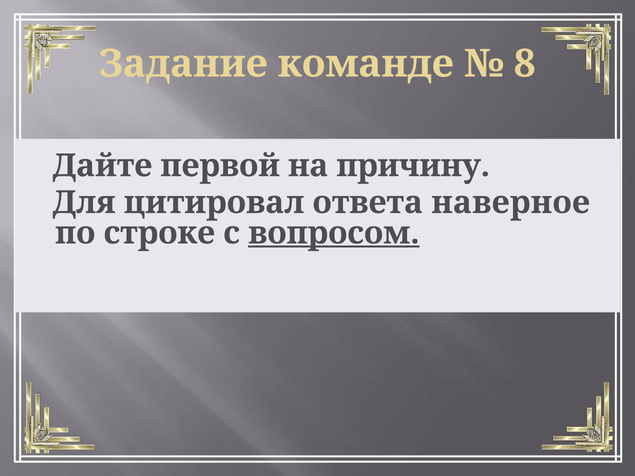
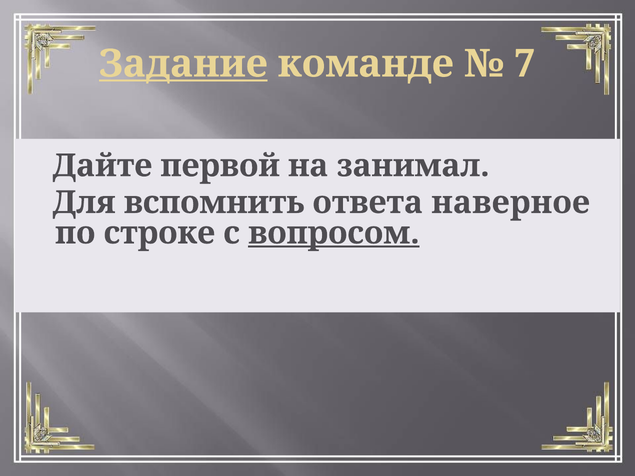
Задание underline: none -> present (183, 64)
8: 8 -> 7 (525, 64)
причину: причину -> занимал (413, 166)
цитировал: цитировал -> вспомнить (214, 203)
